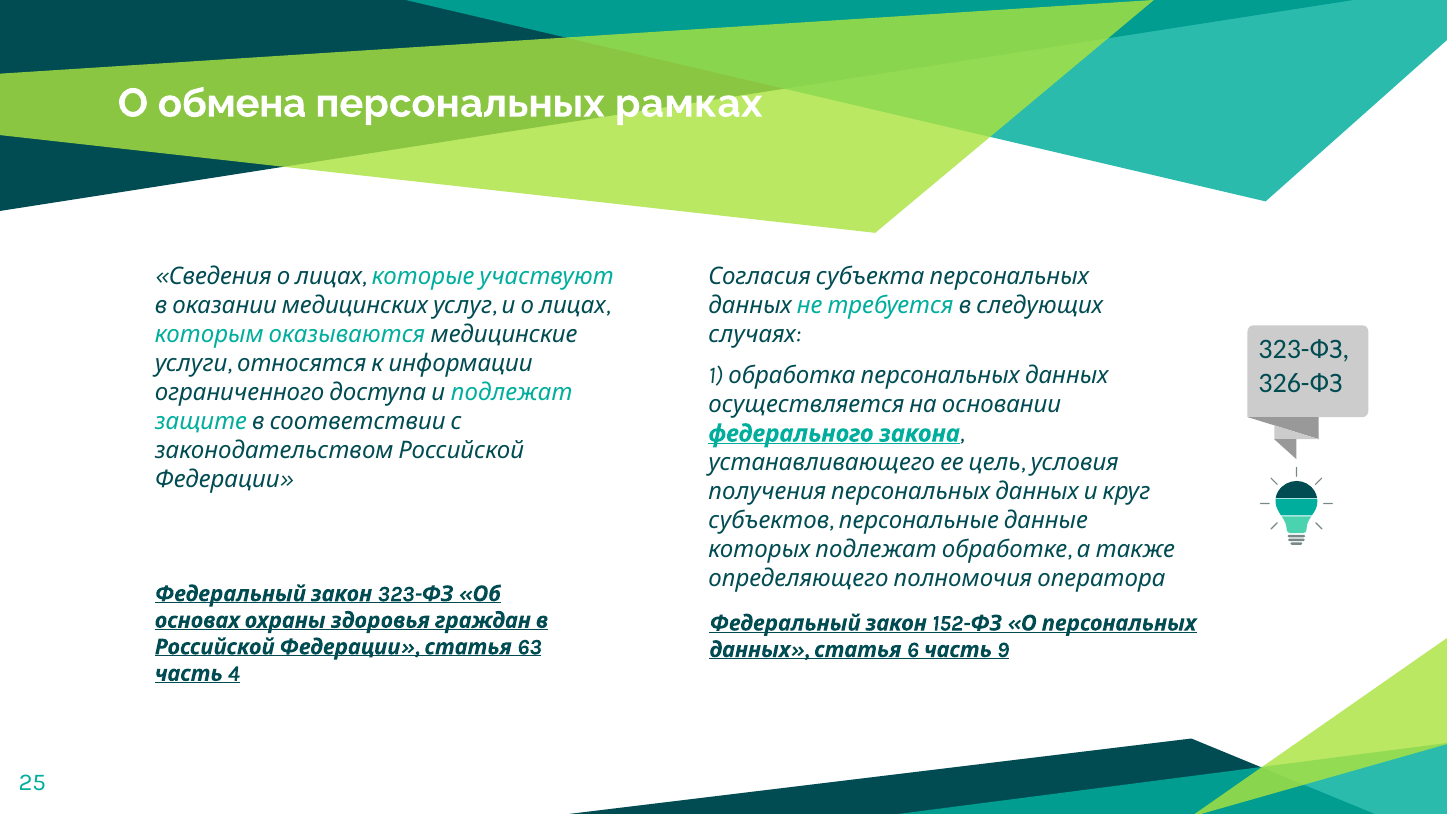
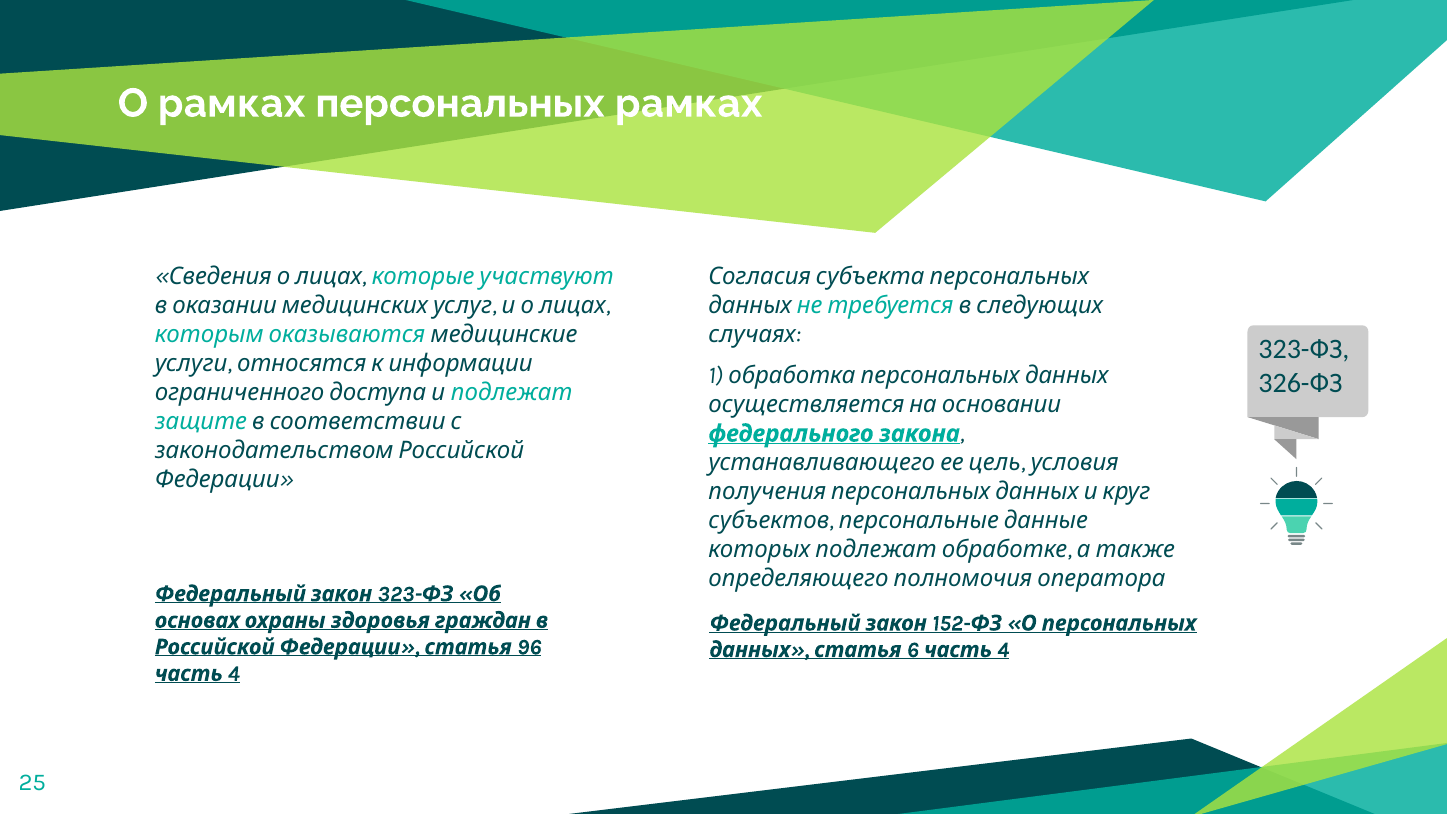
О обмена: обмена -> рамках (232, 103)
63: 63 -> 96 (529, 647)
6 9: 9 -> 4 (1003, 650)
